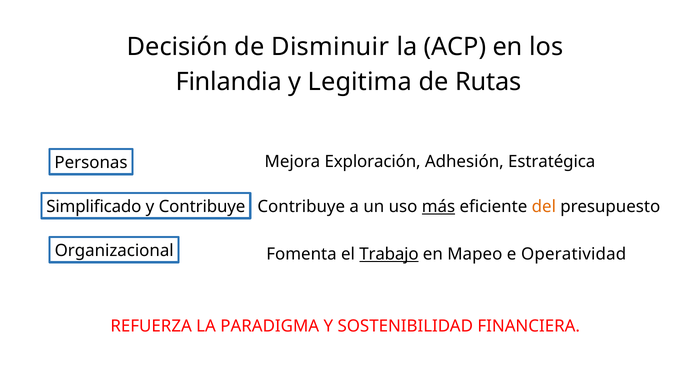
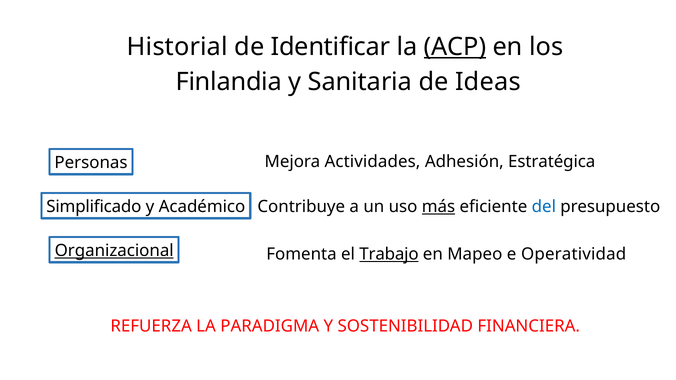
Decisión: Decisión -> Historial (177, 47)
Disminuir: Disminuir -> Identificar (331, 47)
ACP underline: none -> present (455, 47)
Legitima: Legitima -> Sanitaria (360, 82)
Rutas: Rutas -> Ideas (488, 82)
Exploración: Exploración -> Actividades (372, 162)
y Contribuye: Contribuye -> Académico (202, 207)
del colour: orange -> blue (544, 207)
Organizacional underline: none -> present (114, 251)
